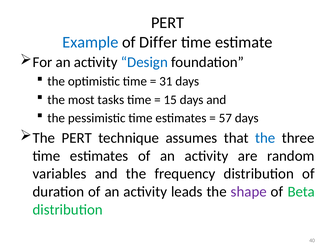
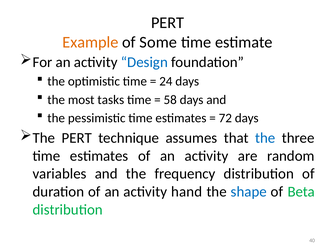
Example colour: blue -> orange (90, 42)
Differ: Differ -> Some (158, 42)
31: 31 -> 24 (166, 81)
15: 15 -> 58 (170, 99)
57: 57 -> 72 (225, 118)
leads: leads -> hand (187, 191)
shape colour: purple -> blue (249, 191)
